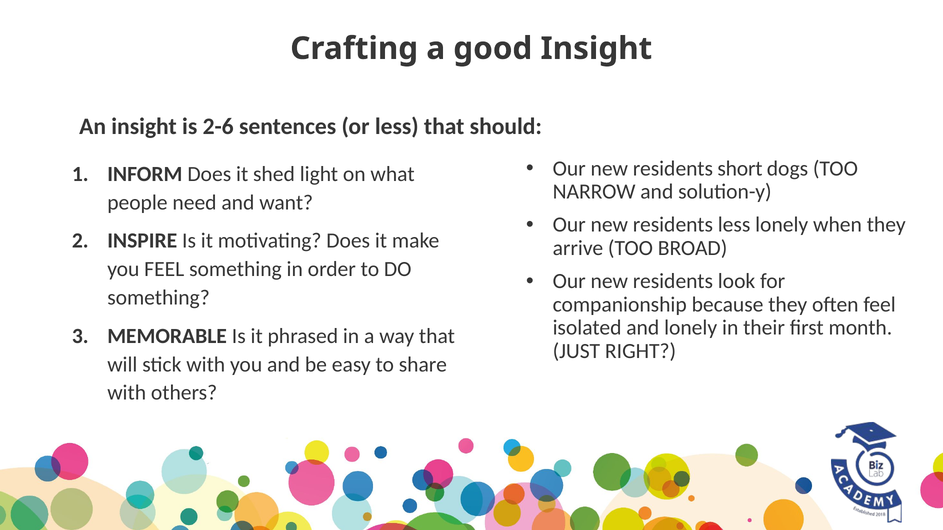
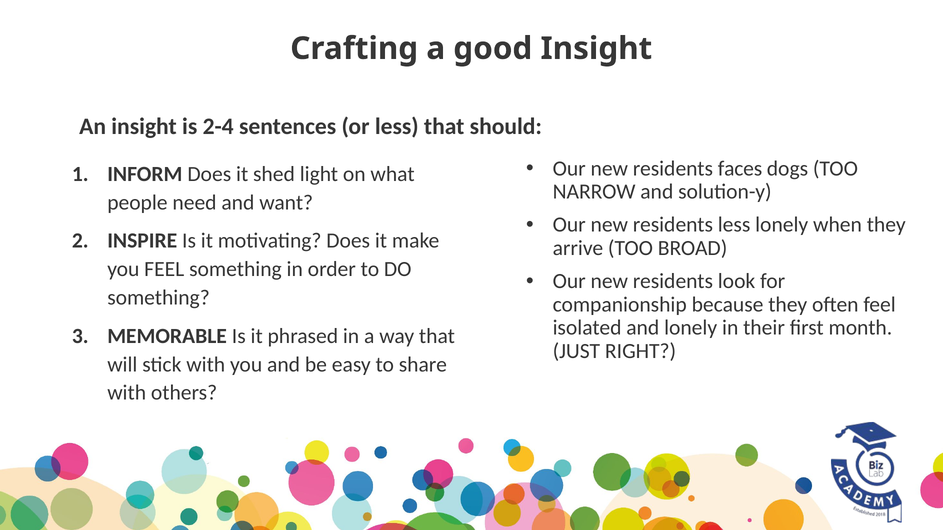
2-6: 2-6 -> 2-4 (218, 127)
short: short -> faces (740, 169)
